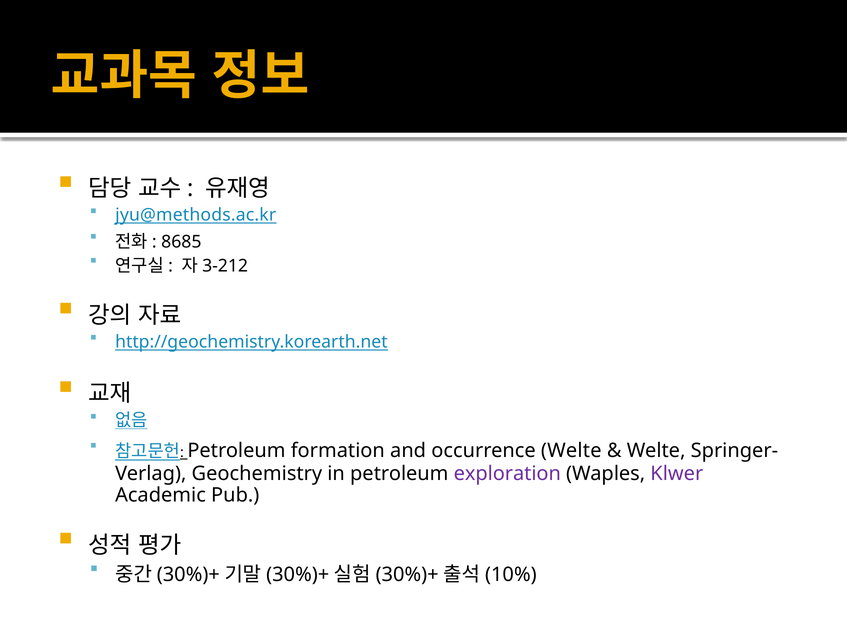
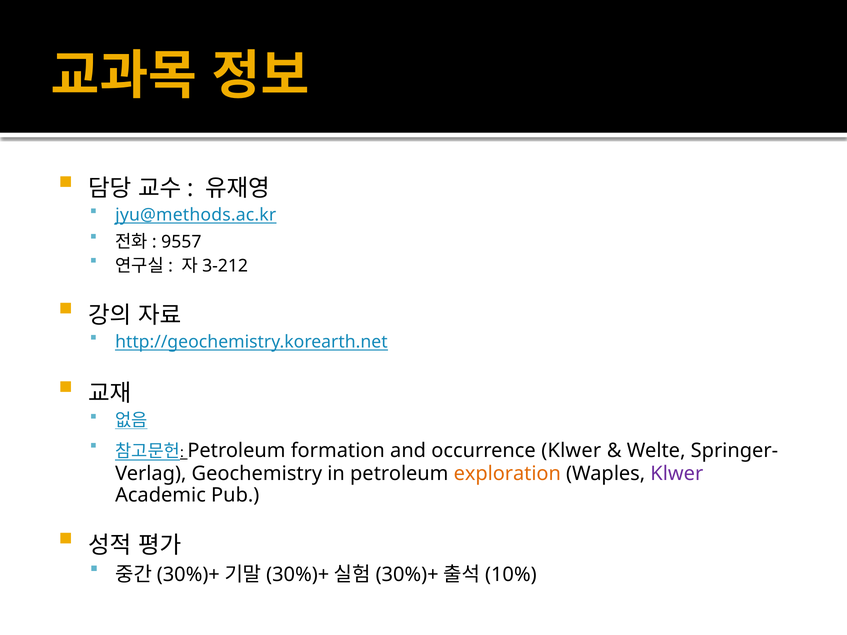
8685: 8685 -> 9557 (181, 242)
occurrence Welte: Welte -> Klwer (571, 451)
exploration colour: purple -> orange (507, 474)
